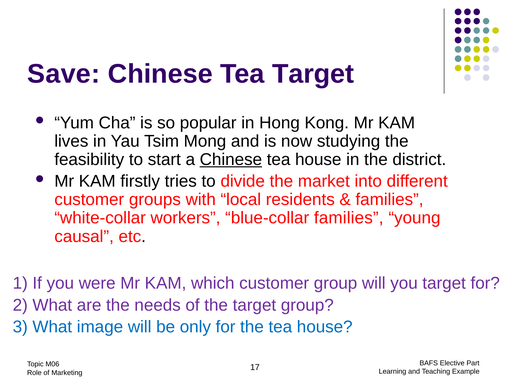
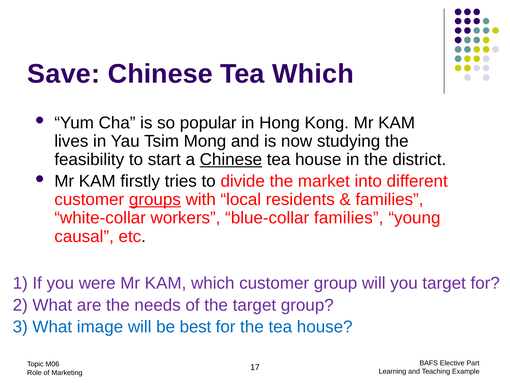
Tea Target: Target -> Which (313, 74)
groups underline: none -> present (155, 199)
only: only -> best (195, 326)
